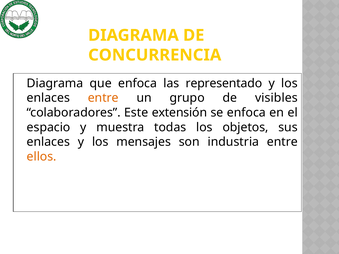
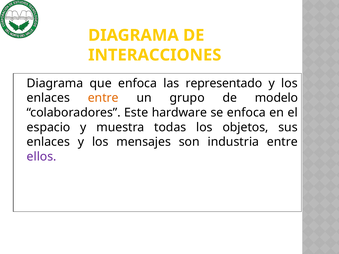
CONCURRENCIA: CONCURRENCIA -> INTERACCIONES (155, 55)
visibles: visibles -> modelo (277, 98)
extensión: extensión -> hardware (179, 113)
ellos colour: orange -> purple (42, 157)
